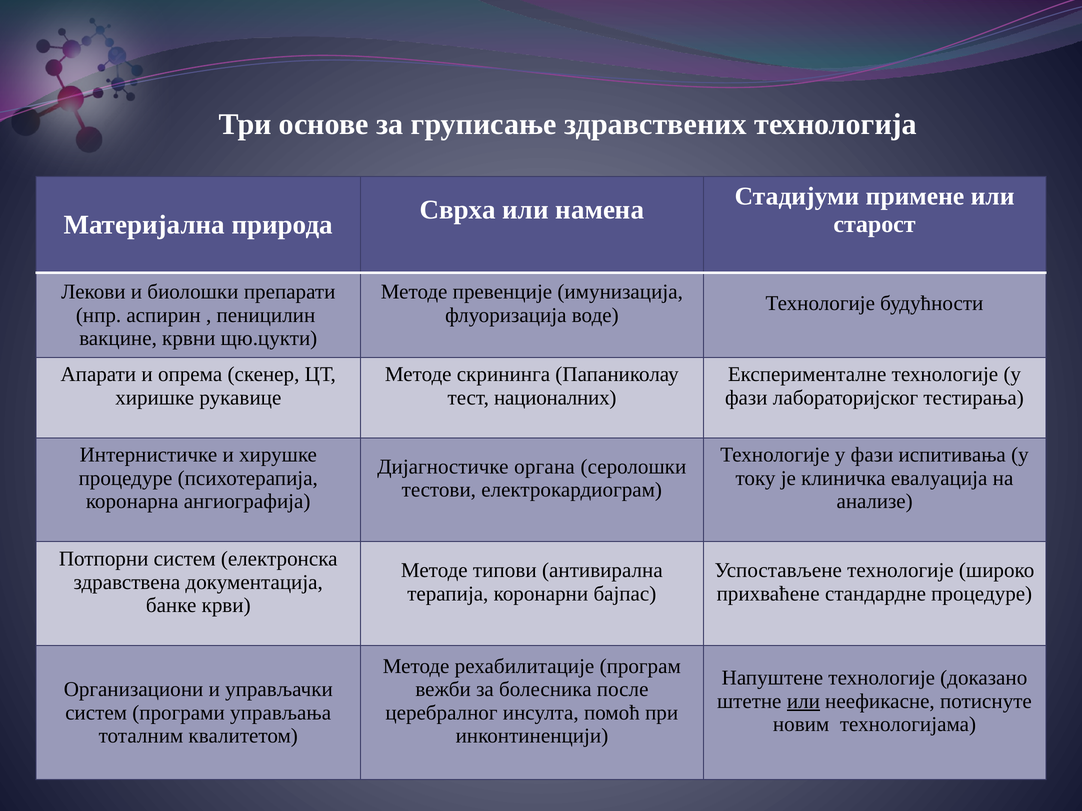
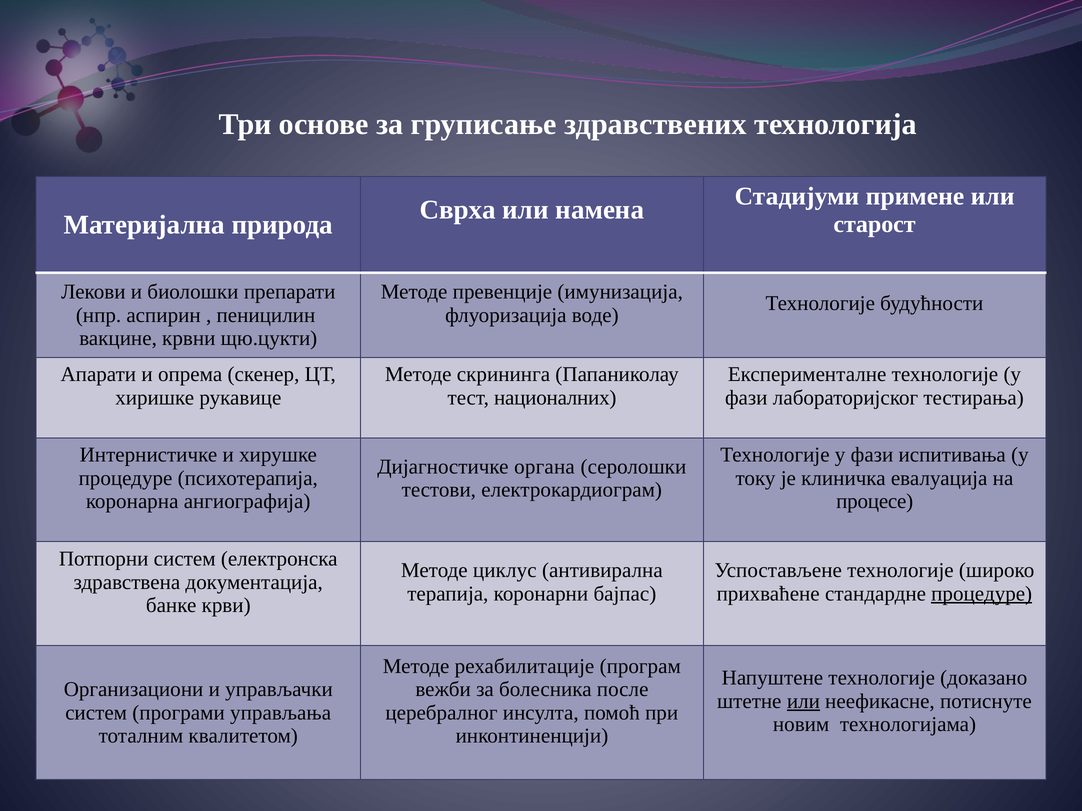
анализе: анализе -> процесе (875, 502)
типови: типови -> циклус (505, 571)
процедуре underline: none -> present (982, 594)
